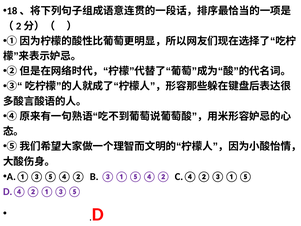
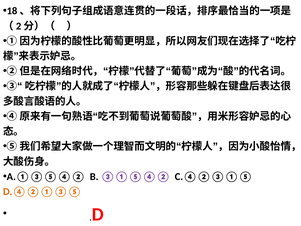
D.④②①③⑤ colour: purple -> orange (42, 191)
